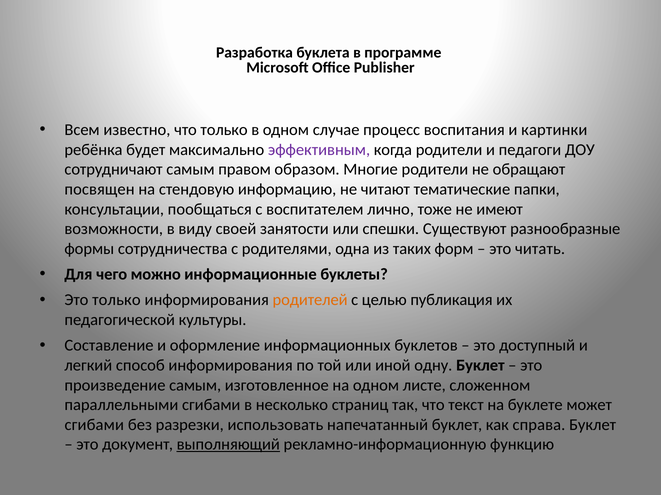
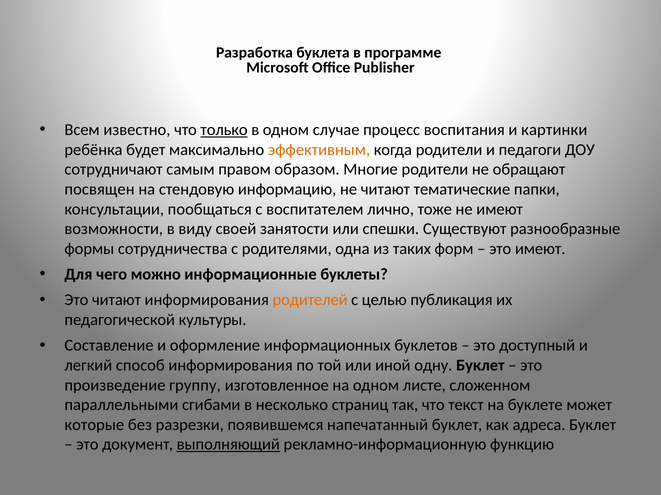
только underline: none -> present (224, 130)
эффективным colour: purple -> orange (319, 150)
это читать: читать -> имеют (540, 249)
Это только: только -> читают (117, 300)
произведение самым: самым -> группу (195, 386)
сгибами: сгибами -> которые (94, 425)
использовать: использовать -> появившемся (275, 425)
справа: справа -> адреса (539, 425)
